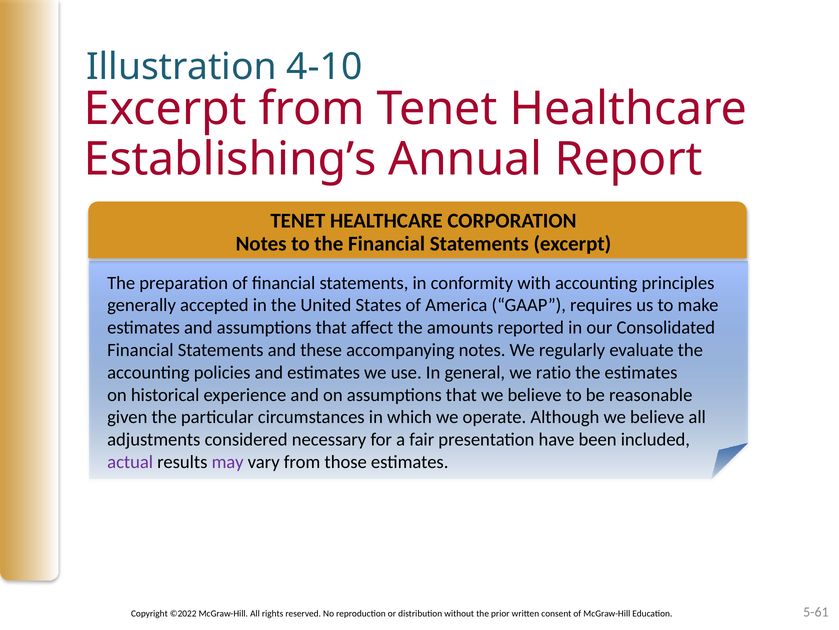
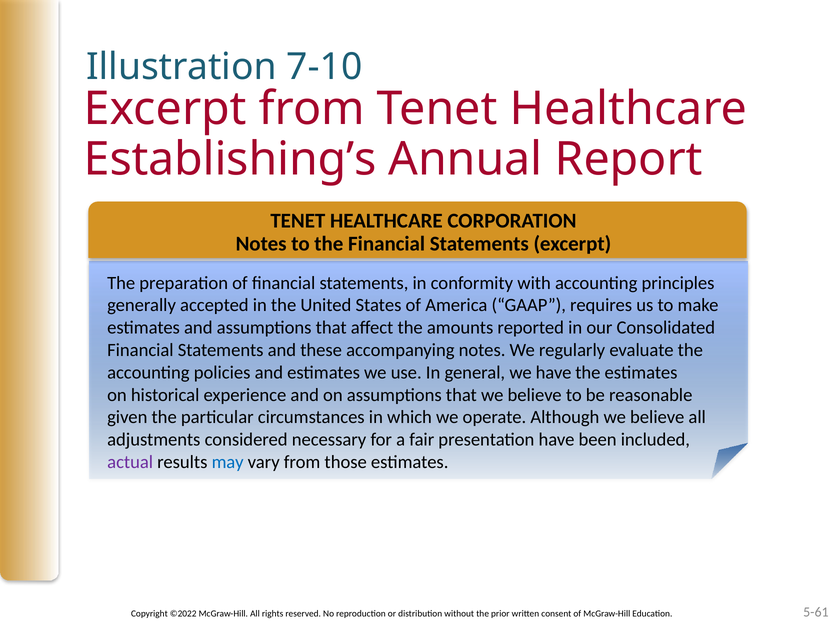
4-10: 4-10 -> 7-10 (324, 67)
we ratio: ratio -> have (554, 372)
may colour: purple -> blue (228, 462)
